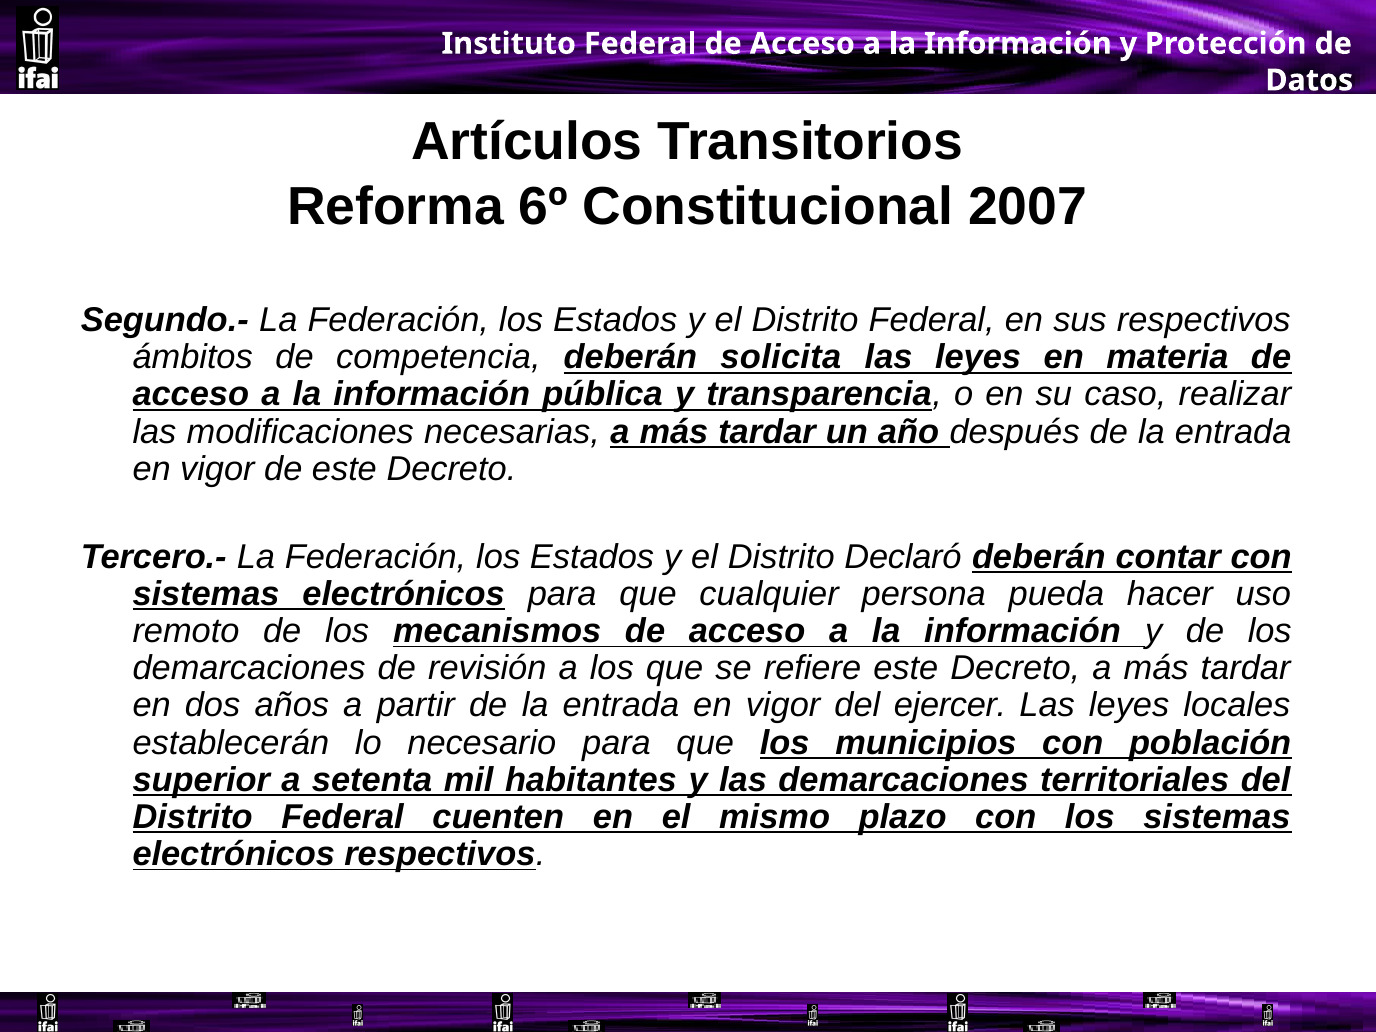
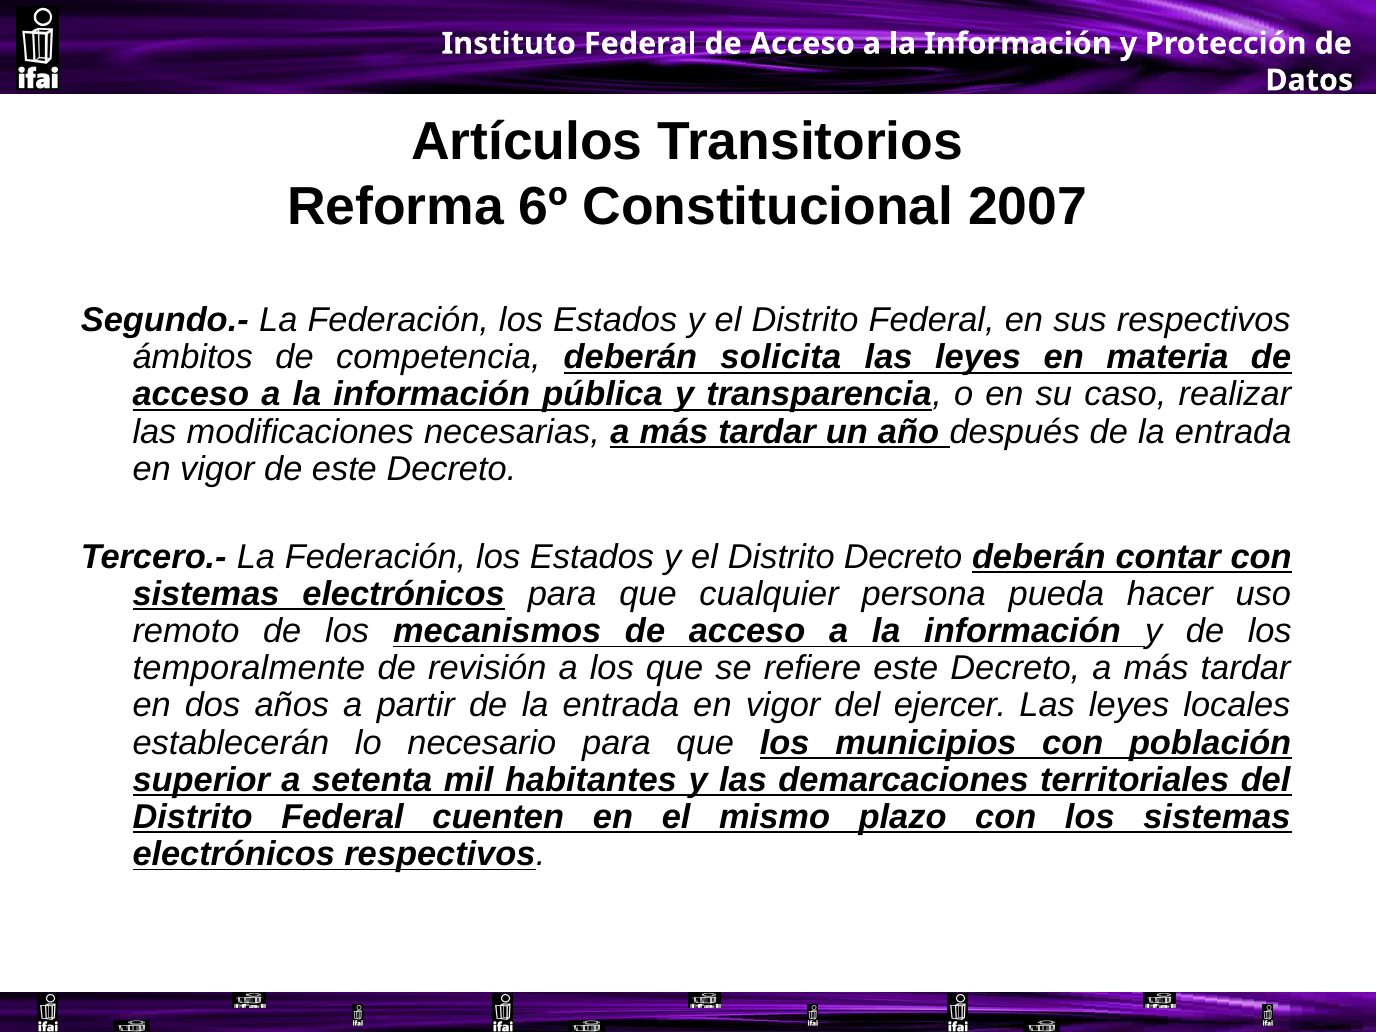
Distrito Declaró: Declaró -> Decreto (903, 557)
demarcaciones: demarcaciones -> temporalmente (249, 668)
